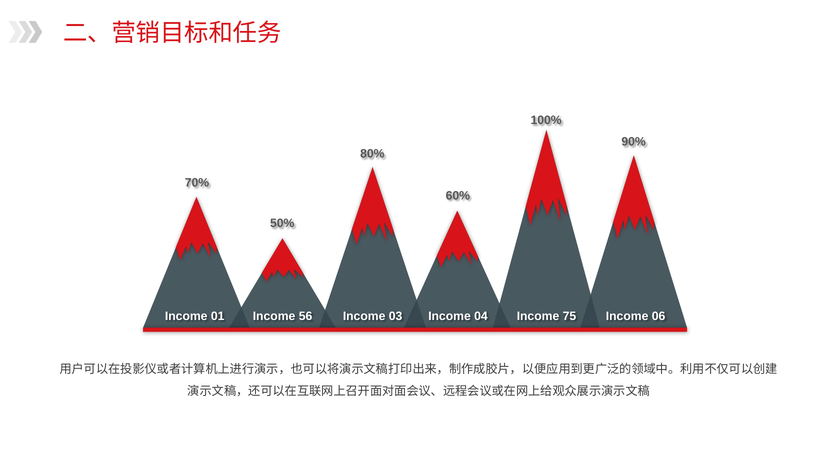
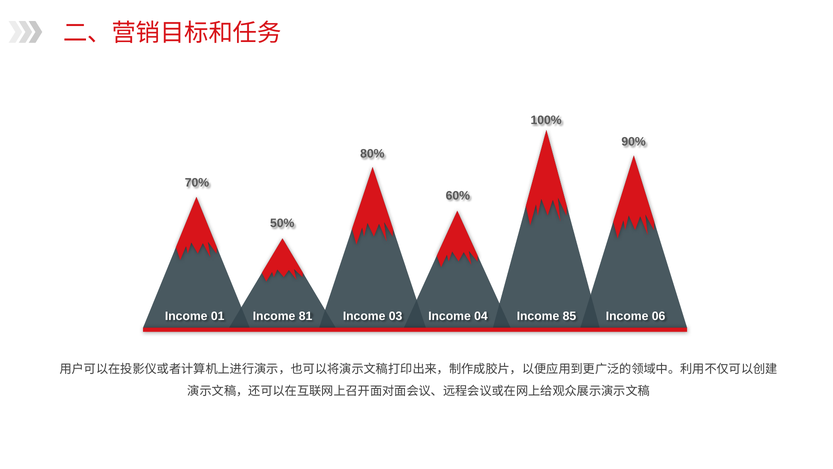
56: 56 -> 81 (306, 316)
75: 75 -> 85 (569, 316)
